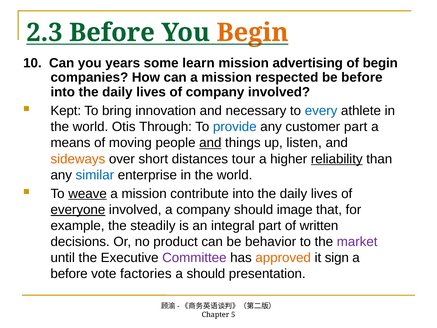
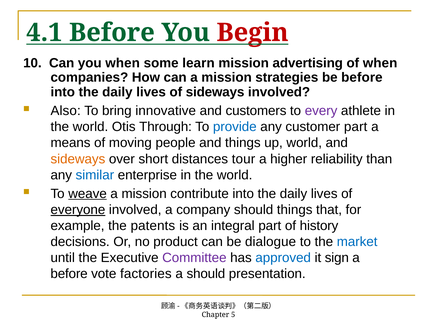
2.3: 2.3 -> 4.1 (44, 33)
Begin colour: orange -> red (253, 33)
you years: years -> when (123, 63)
of begin: begin -> when (380, 63)
respected: respected -> strategies (287, 77)
of company: company -> sideways (215, 92)
Kept: Kept -> Also (66, 111)
innovation: innovation -> innovative (166, 111)
necessary: necessary -> customers (256, 111)
every colour: blue -> purple (321, 111)
and underline: present -> none (210, 143)
up listen: listen -> world (304, 143)
reliability underline: present -> none (337, 159)
should image: image -> things (295, 210)
steadily: steadily -> patents (153, 226)
written: written -> history (319, 226)
behavior: behavior -> dialogue (271, 242)
market colour: purple -> blue (357, 242)
approved colour: orange -> blue (283, 258)
